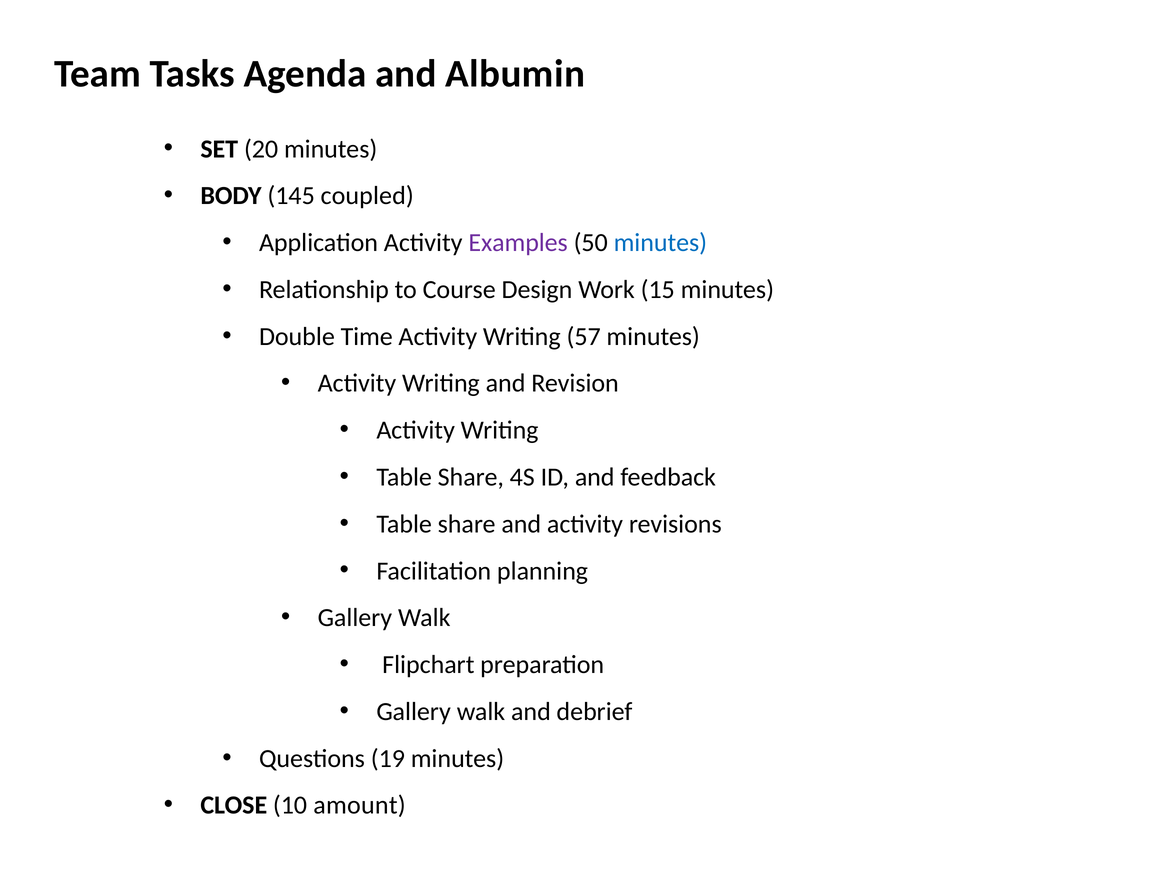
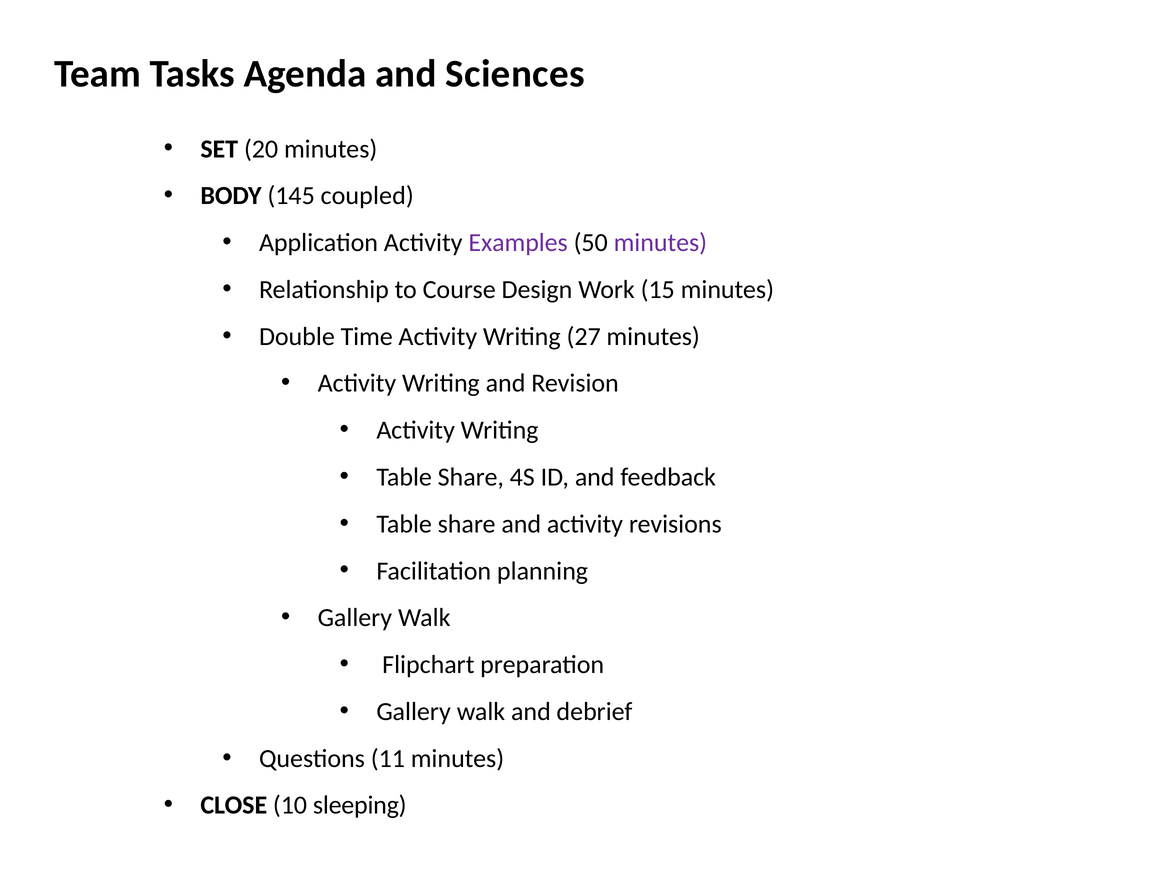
Albumin: Albumin -> Sciences (515, 74)
minutes colour: blue -> purple (660, 243)
57: 57 -> 27 (584, 336)
19: 19 -> 11 (388, 758)
amount: amount -> sleeping (360, 805)
